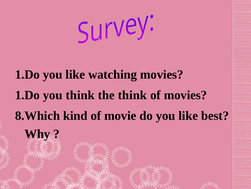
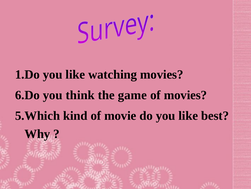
1.Do: 1.Do -> 6.Do (27, 95)
the think: think -> game (132, 95)
8.Which: 8.Which -> 5.Which (38, 115)
